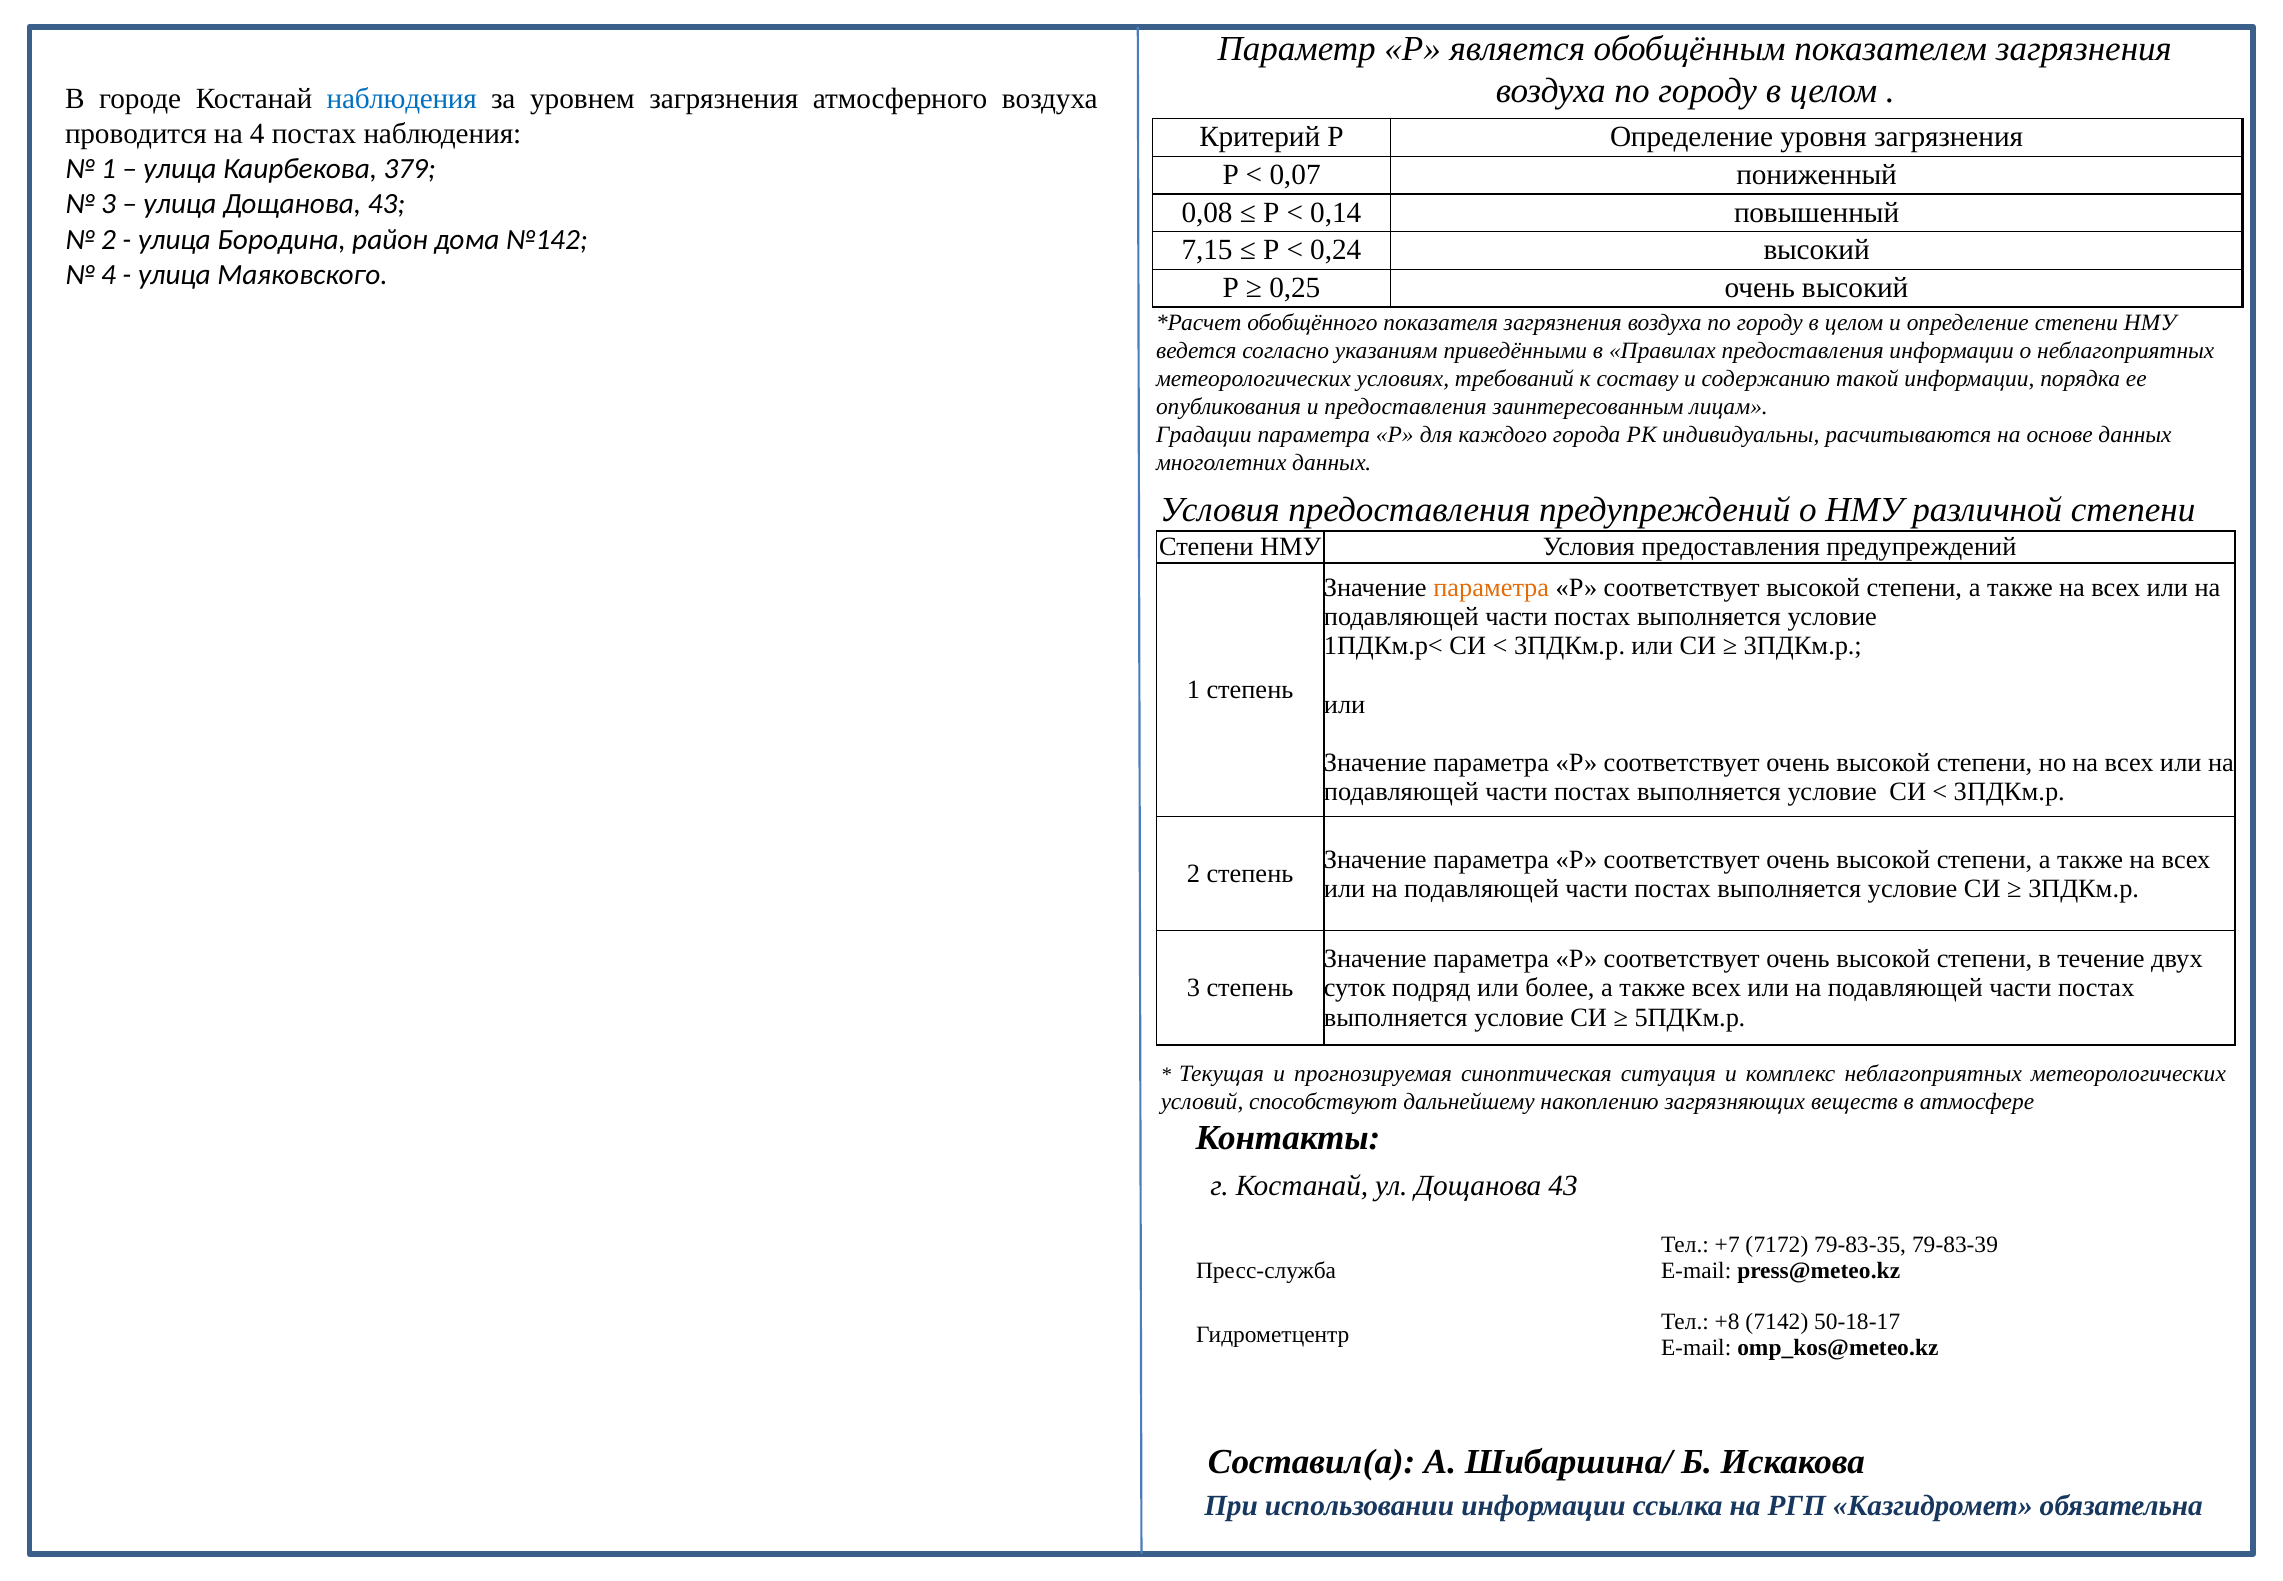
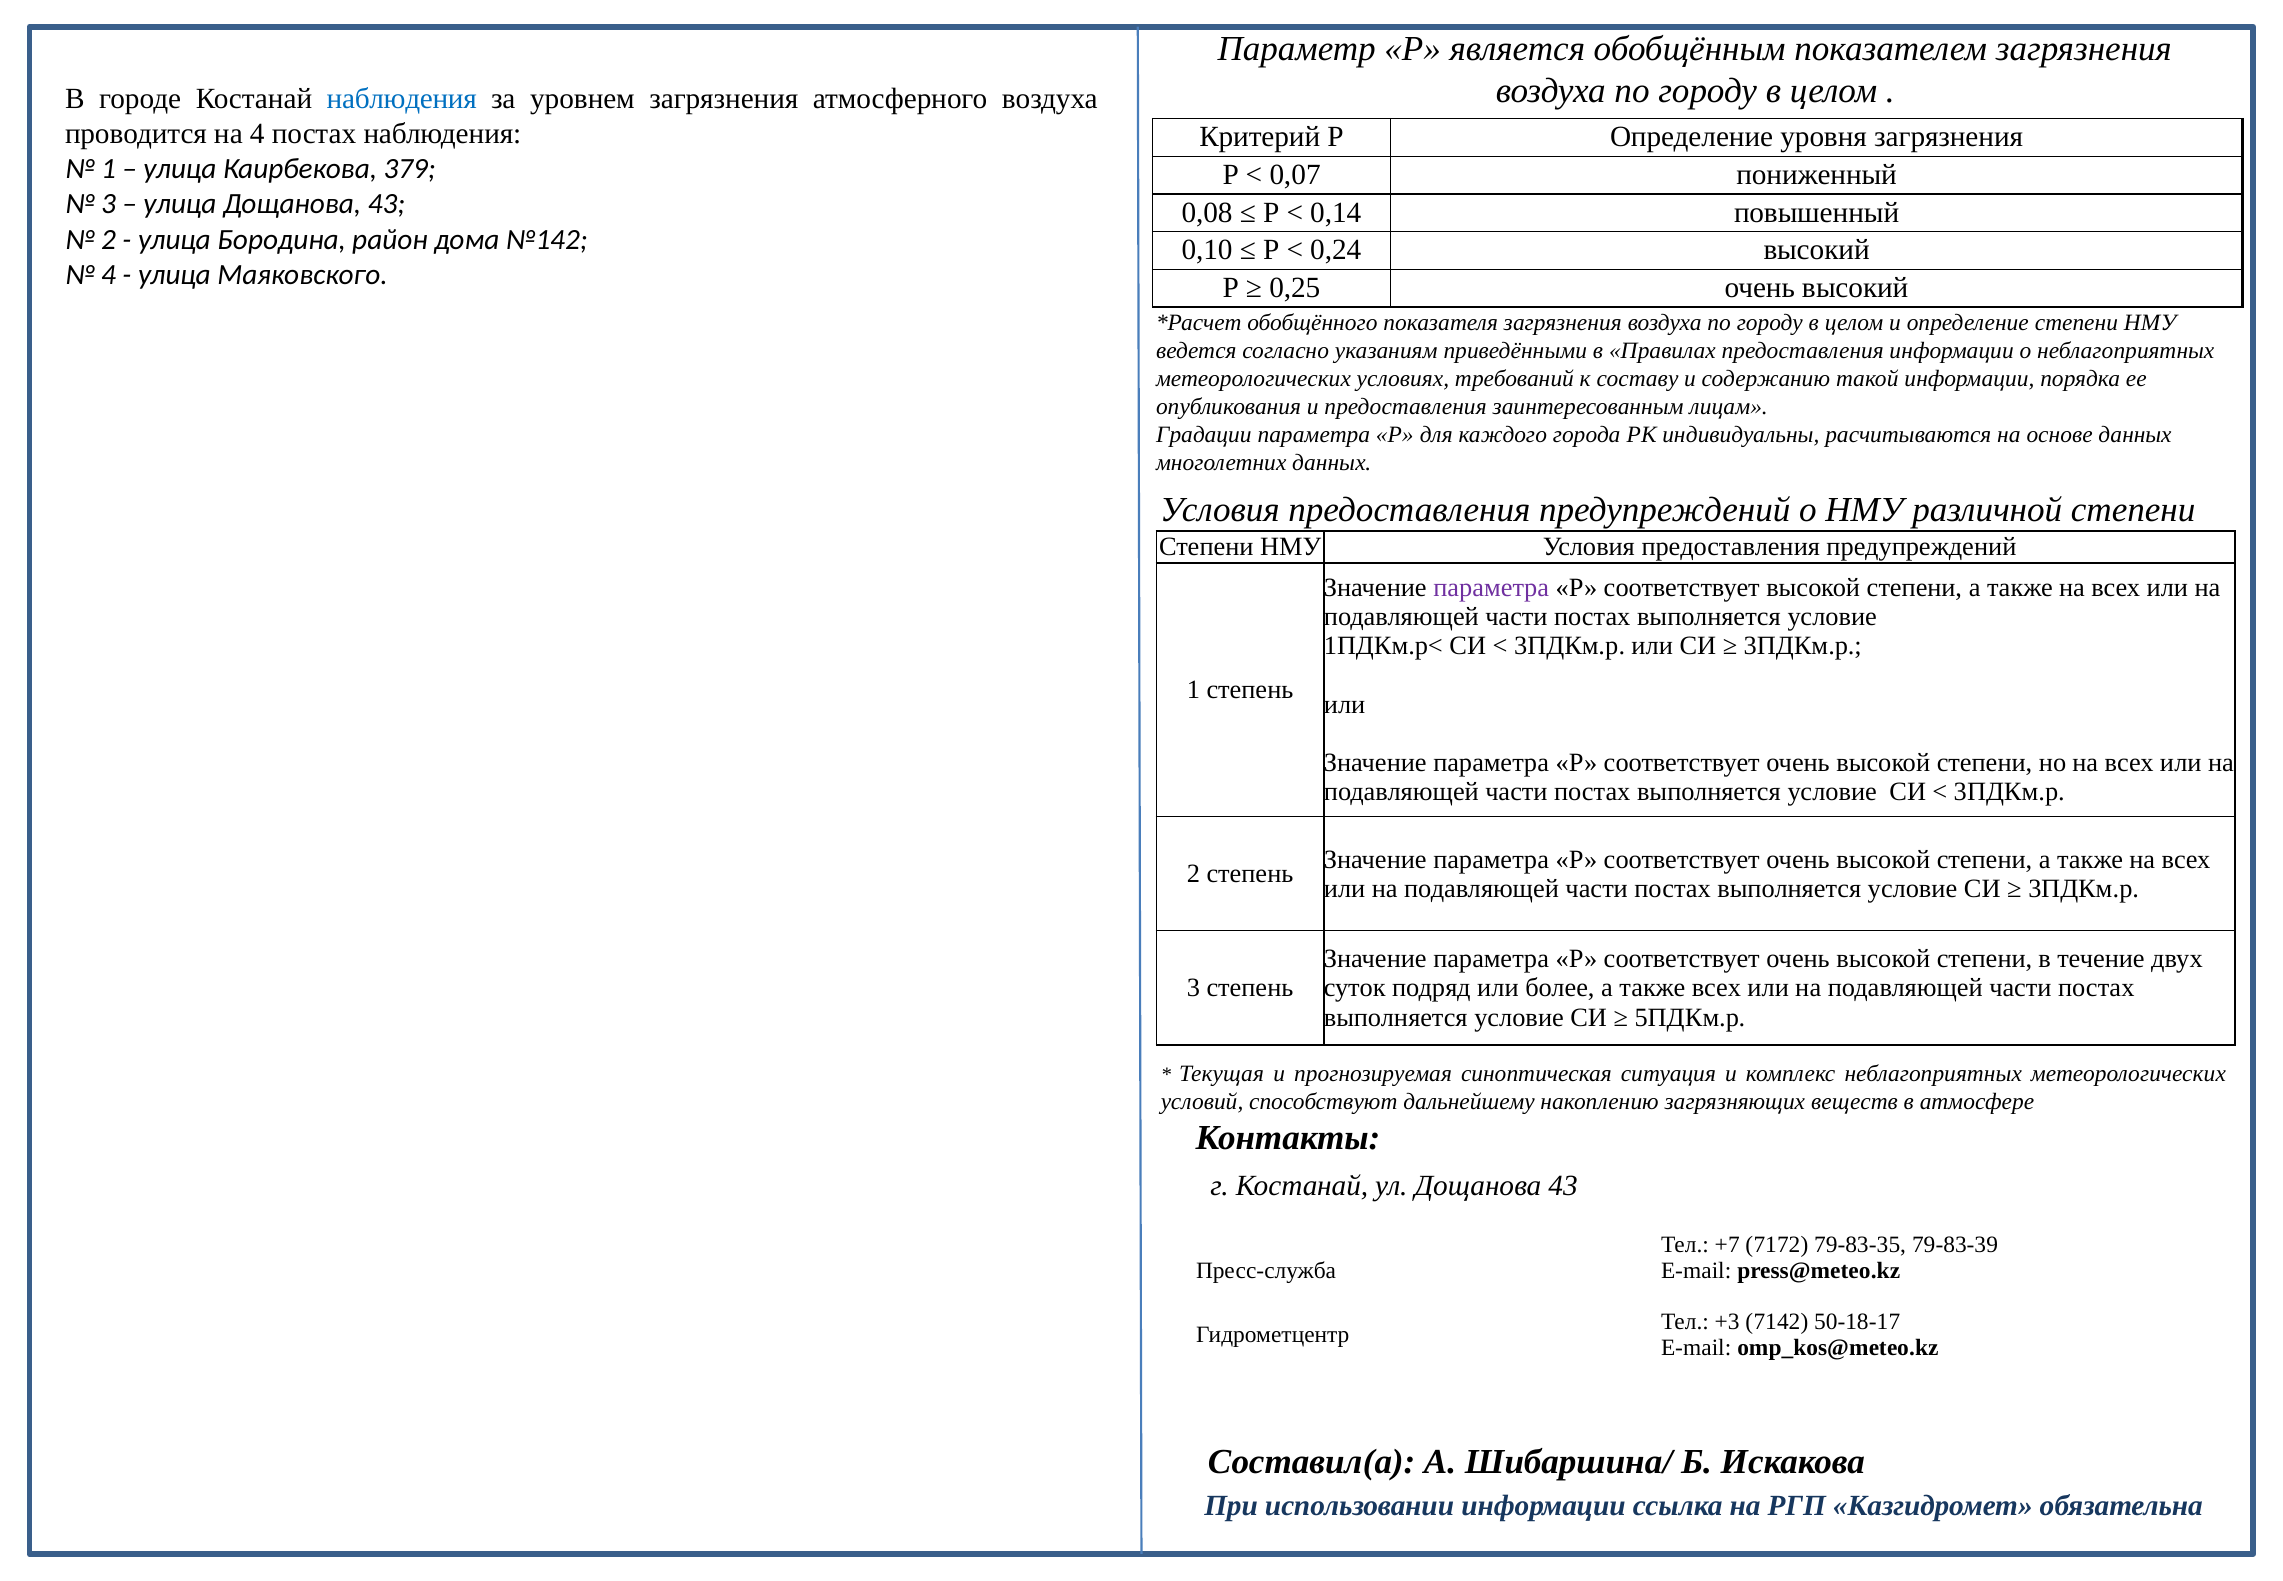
7,15: 7,15 -> 0,10 (1207, 250)
параметра colour: orange -> purple (1491, 588)
+8: +8 -> +3 (1727, 1322)
